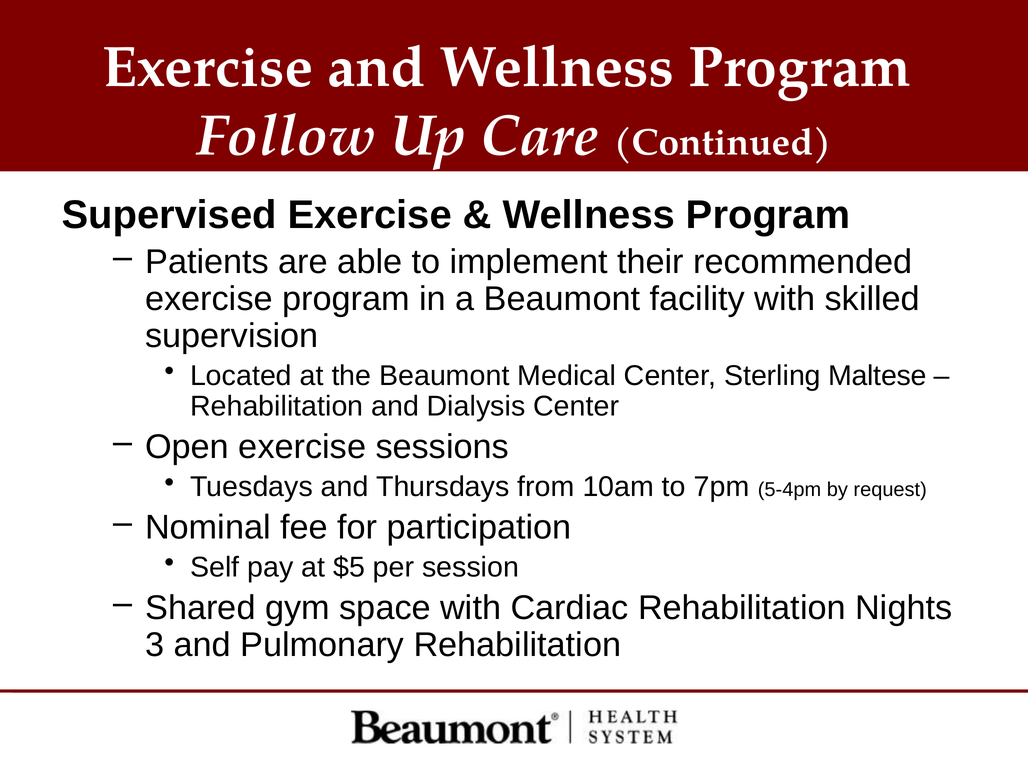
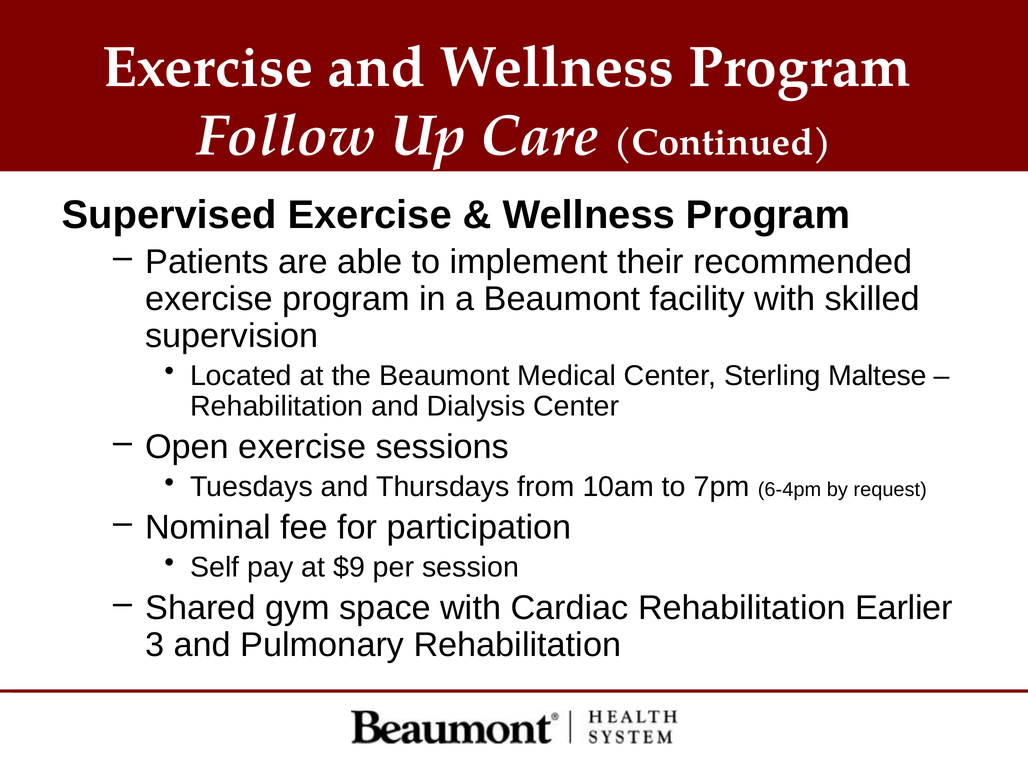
5-4pm: 5-4pm -> 6-4pm (789, 490)
$5: $5 -> $9 (349, 567)
Nights: Nights -> Earlier (904, 608)
